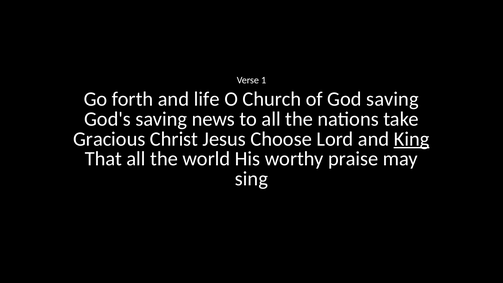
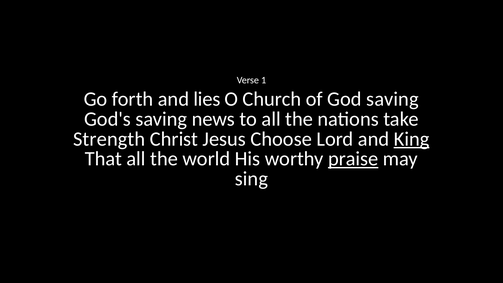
life: life -> lies (207, 99)
Gracious: Gracious -> Strength (109, 139)
praise underline: none -> present (353, 159)
